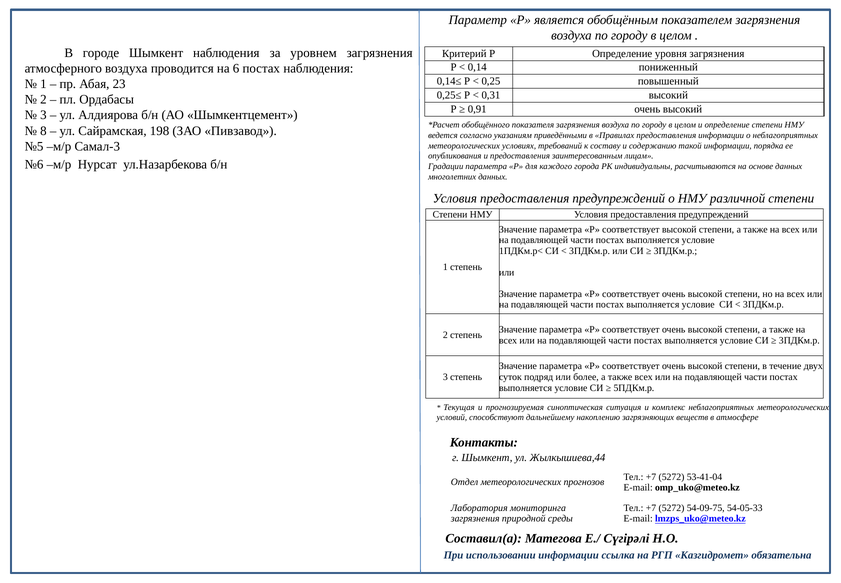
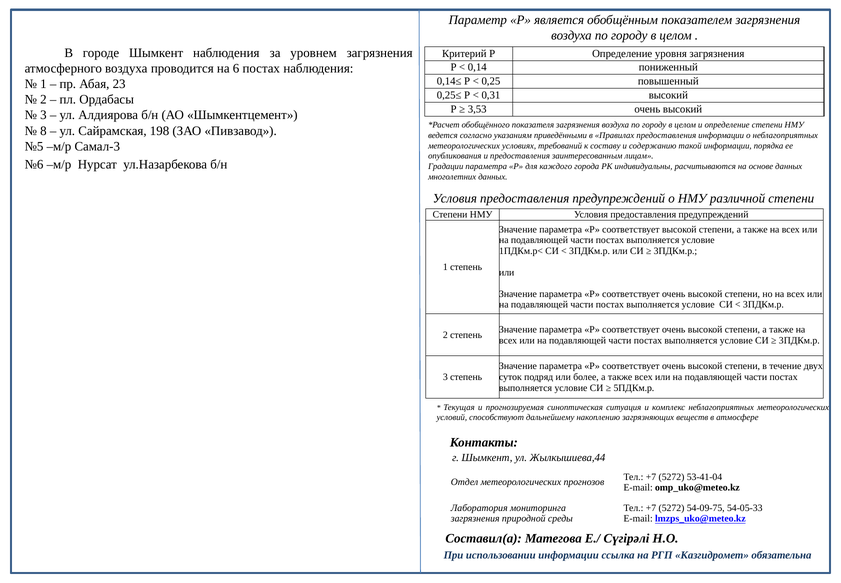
0,91: 0,91 -> 3,53 (477, 109)
